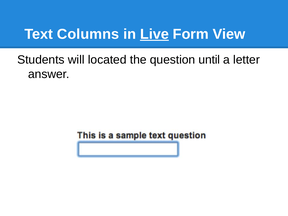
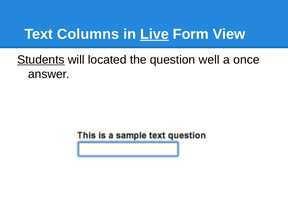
Students underline: none -> present (41, 60)
until: until -> well (209, 60)
letter: letter -> once (246, 60)
